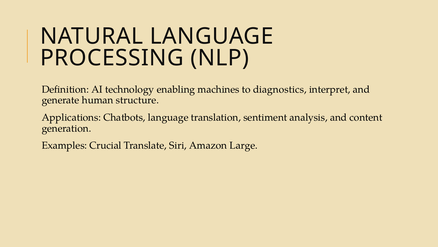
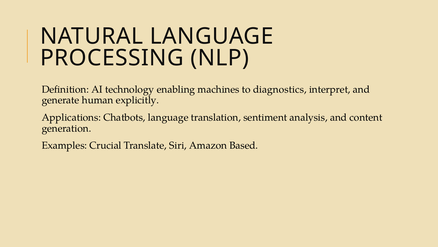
structure: structure -> explicitly (137, 100)
Large: Large -> Based (244, 145)
